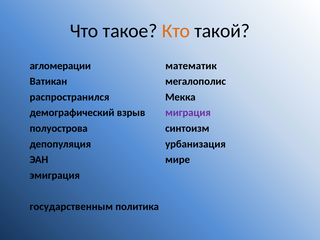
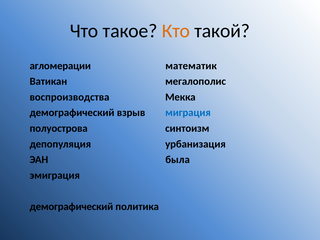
распространился: распространился -> воспроизводства (70, 97)
миграция colour: purple -> blue (188, 113)
мире: мире -> была (178, 160)
государственным: государственным -> демографический (71, 207)
